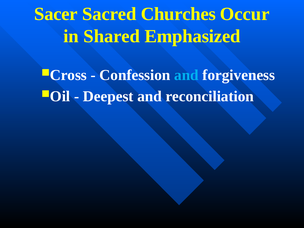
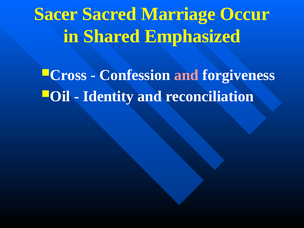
Churches: Churches -> Marriage (178, 14)
and colour: light blue -> pink (186, 75)
Deepest: Deepest -> Identity (108, 96)
